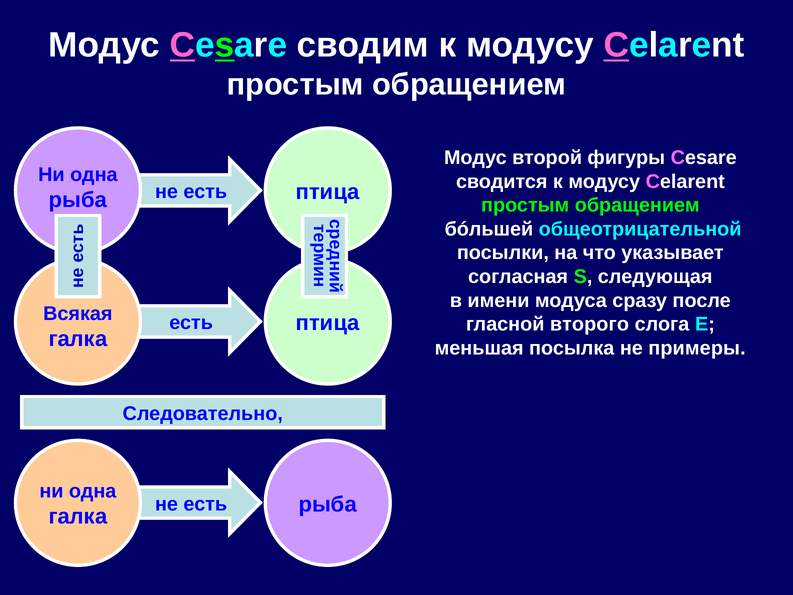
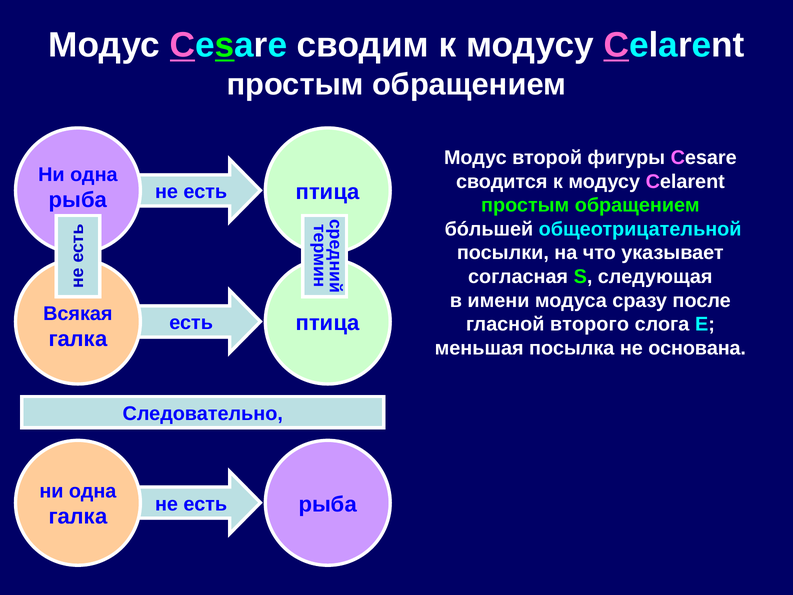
примеры: примеры -> основана (697, 348)
